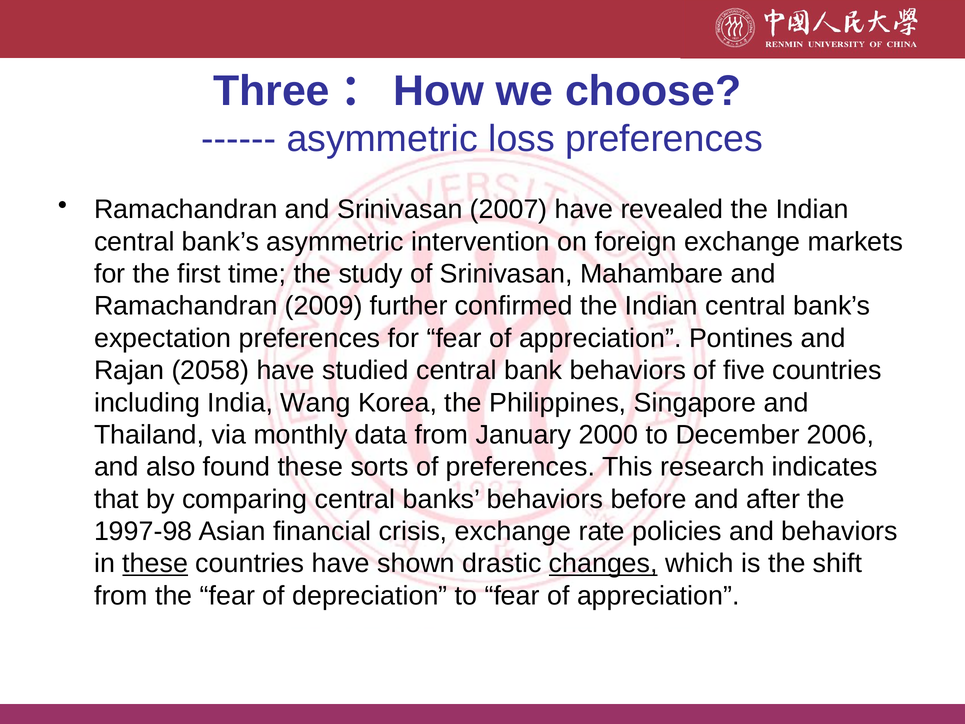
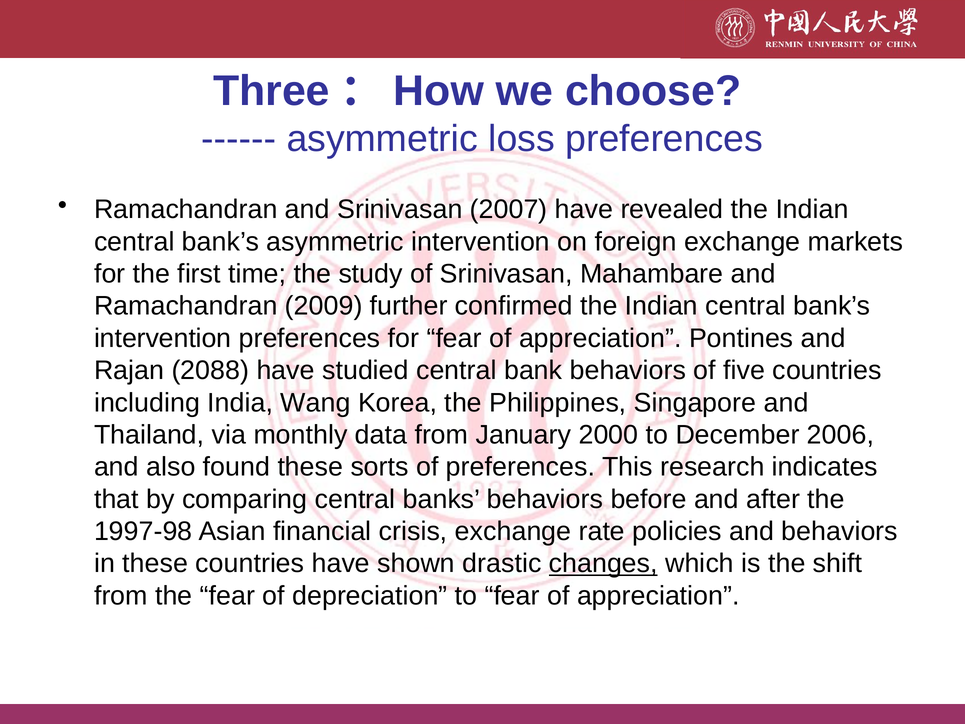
expectation: expectation -> intervention (163, 338)
2058: 2058 -> 2088 (210, 370)
these underline: present -> none (155, 563)
